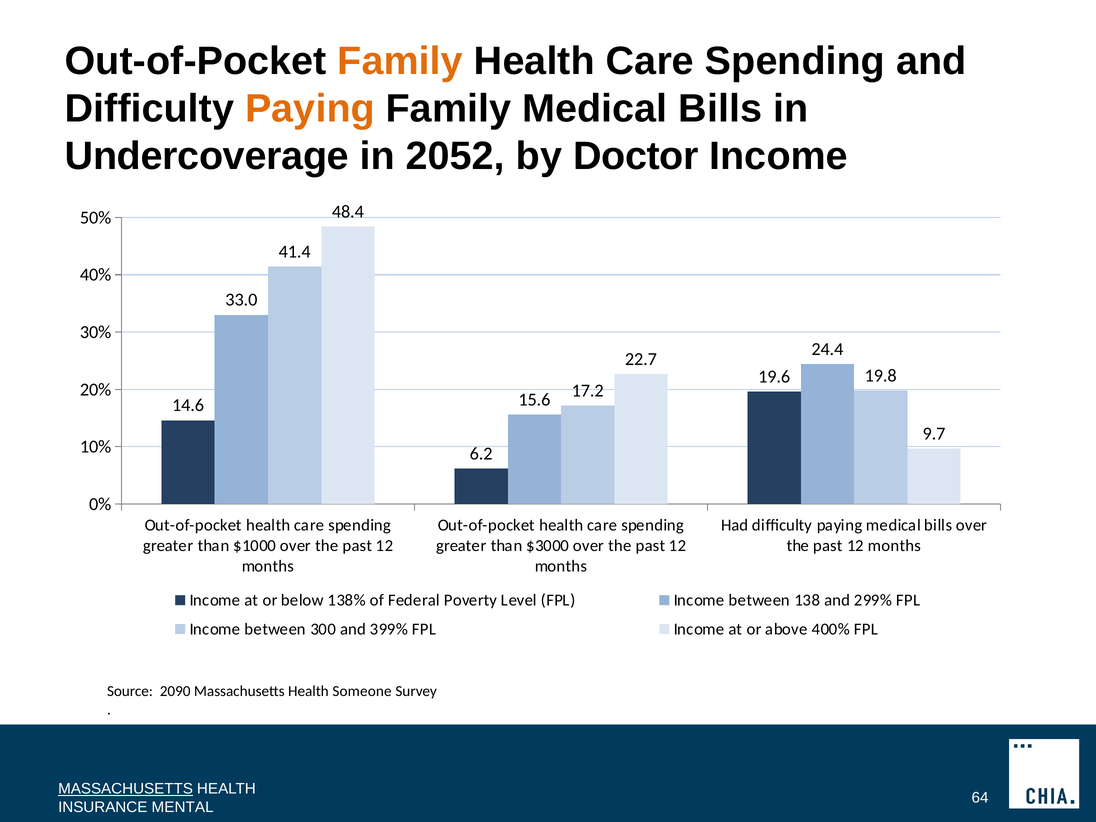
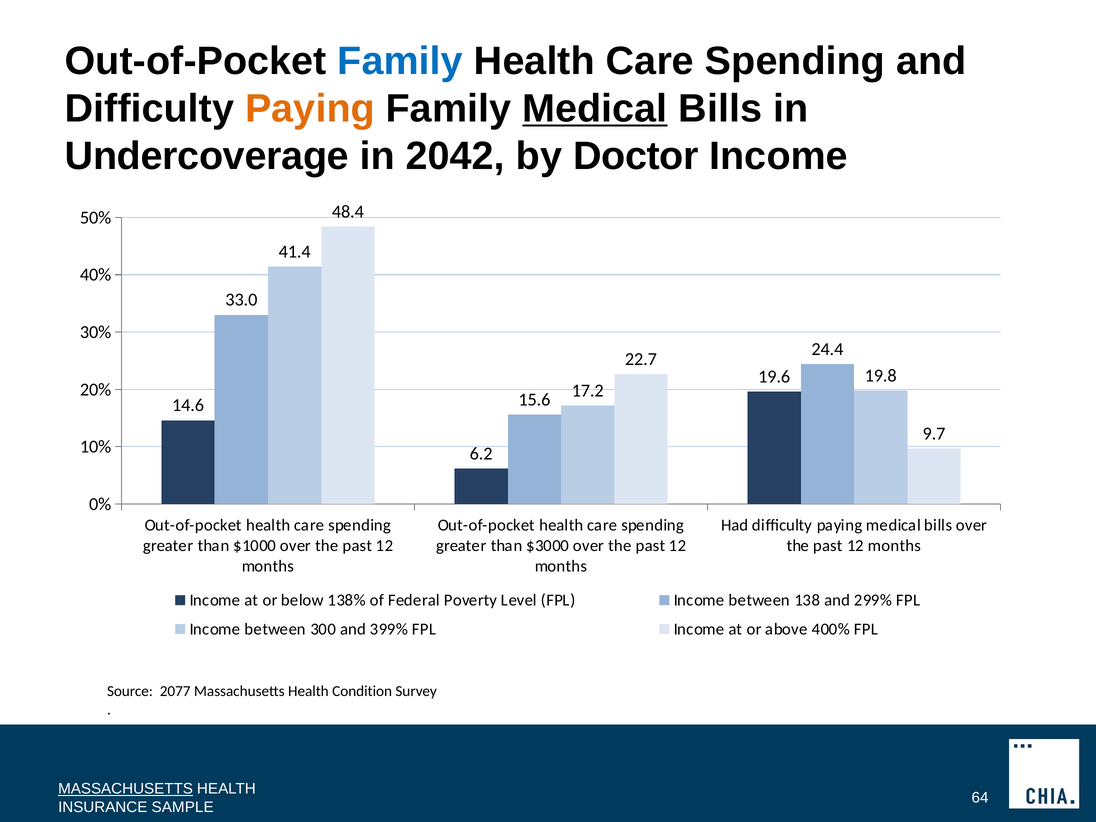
Family colour: orange -> blue (400, 61)
Medical underline: none -> present (595, 108)
2052: 2052 -> 2042 (455, 156)
2090: 2090 -> 2077 (175, 691)
Someone: Someone -> Condition (362, 691)
MENTAL: MENTAL -> SAMPLE (183, 807)
